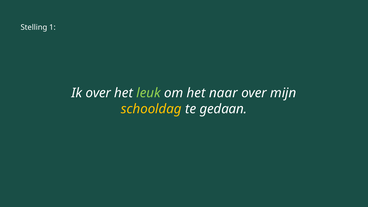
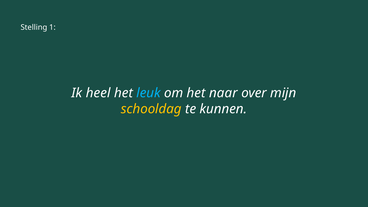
Ik over: over -> heel (98, 93)
leuk colour: light green -> light blue (149, 93)
gedaan: gedaan -> kunnen (223, 109)
